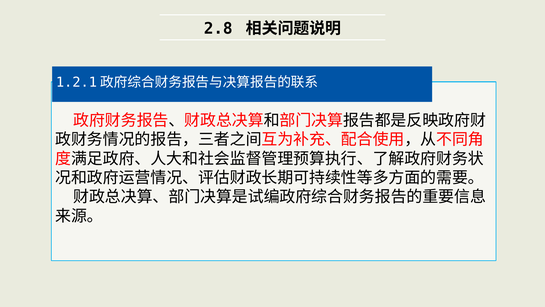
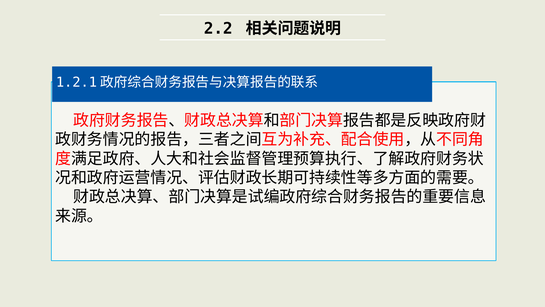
2.8: 2.8 -> 2.2 (218, 28)
